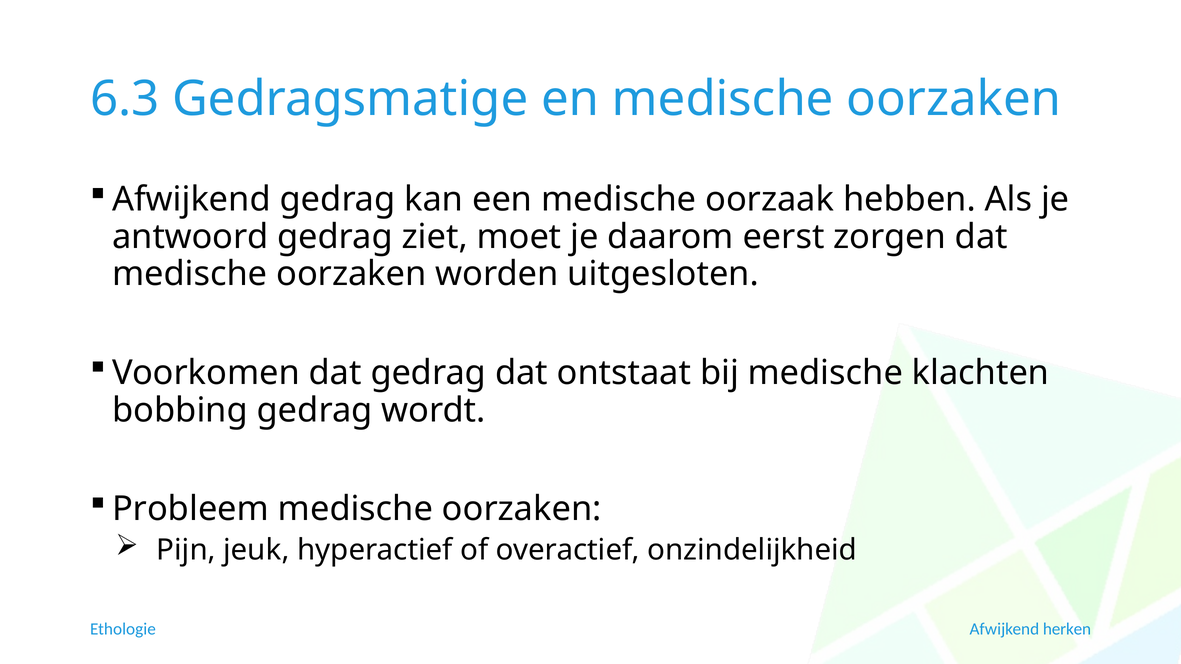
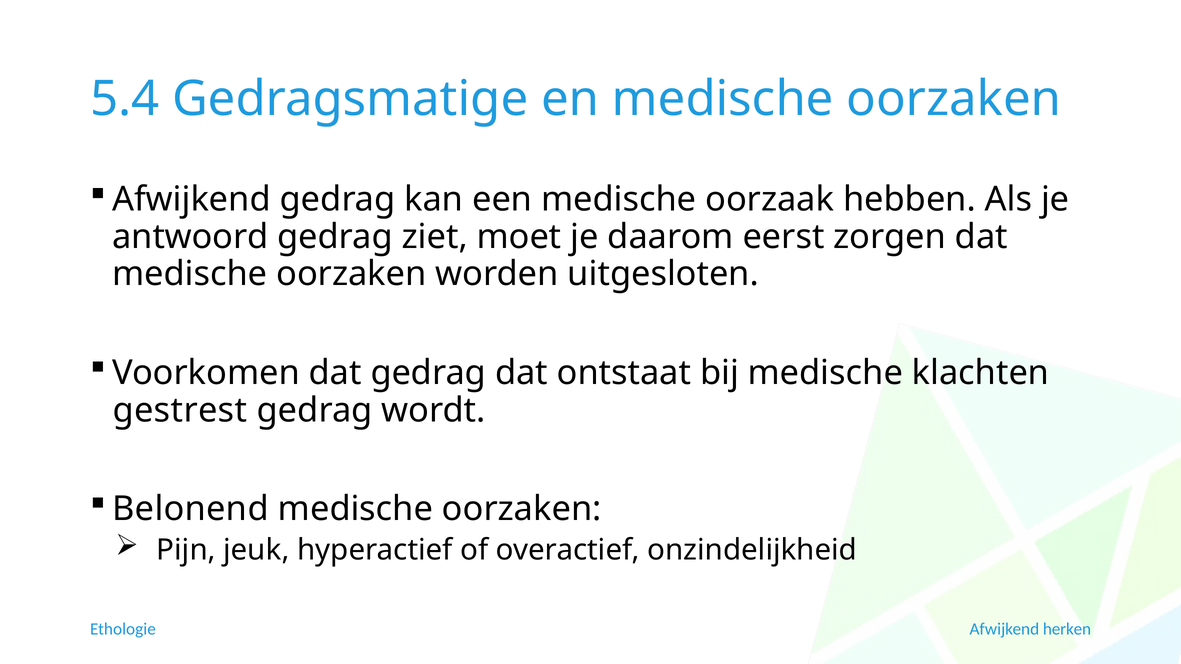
6.3: 6.3 -> 5.4 (125, 99)
bobbing: bobbing -> gestrest (180, 410)
Probleem: Probleem -> Belonend (190, 509)
